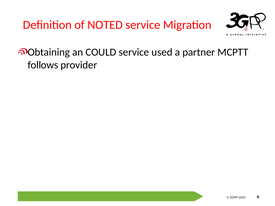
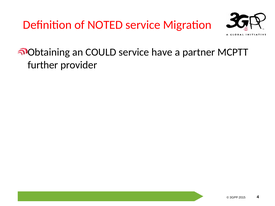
used: used -> have (162, 52)
follows: follows -> further (43, 65)
